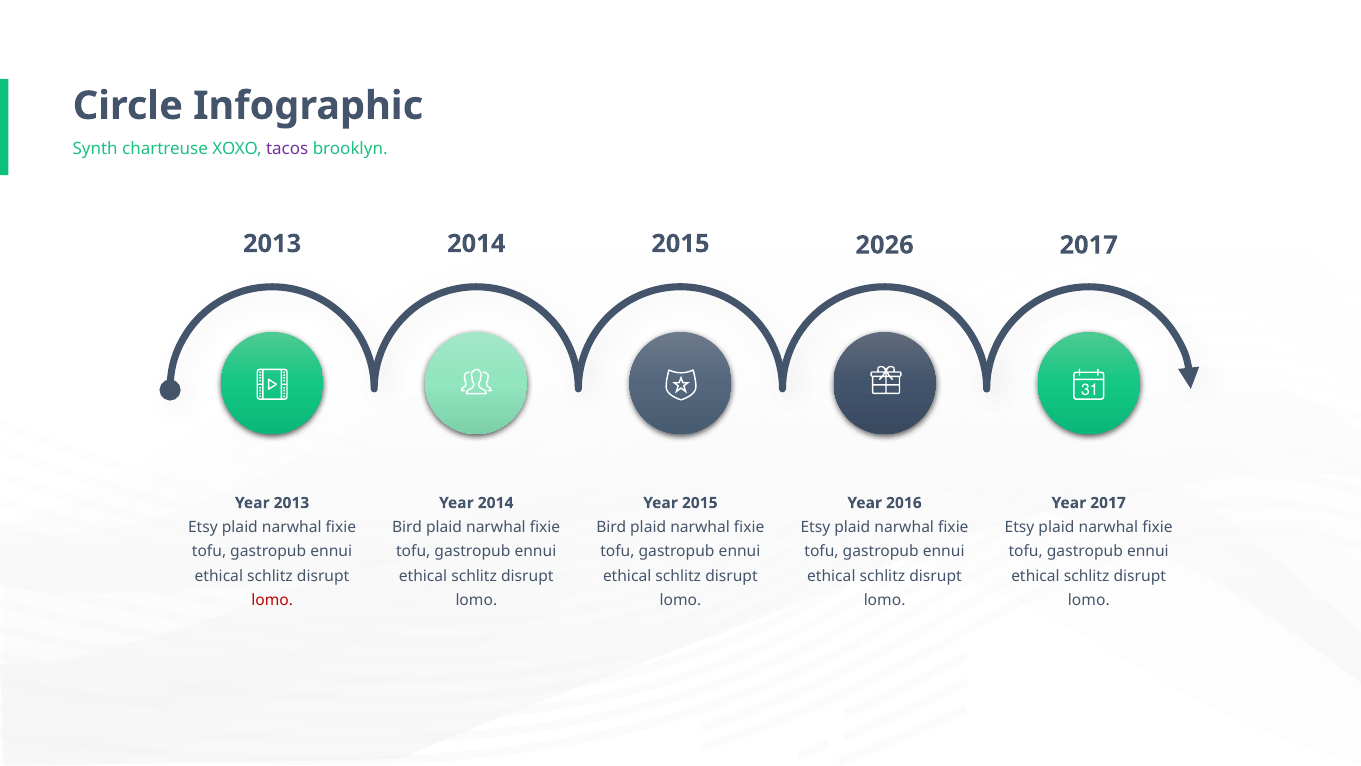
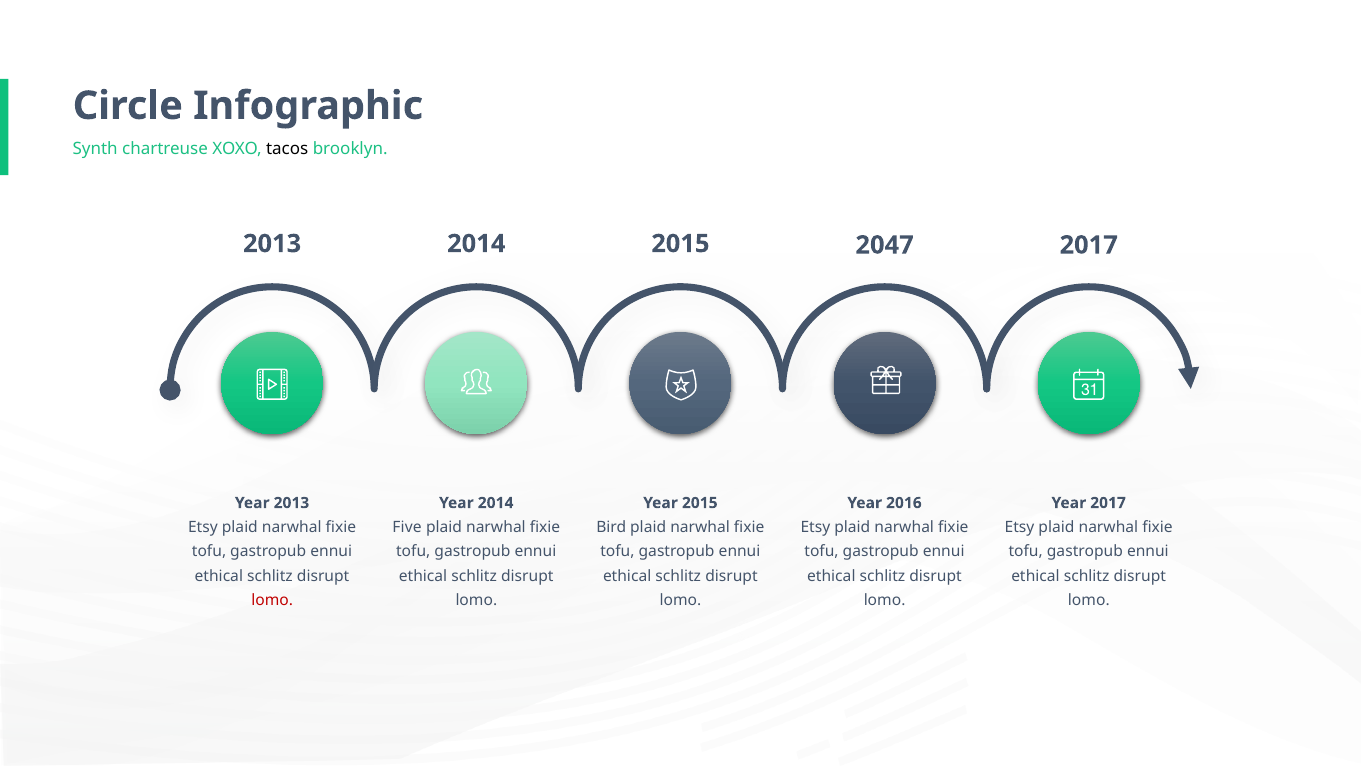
tacos colour: purple -> black (287, 149)
2026: 2026 -> 2047 (885, 245)
Bird: Bird -> Five (407, 527)
